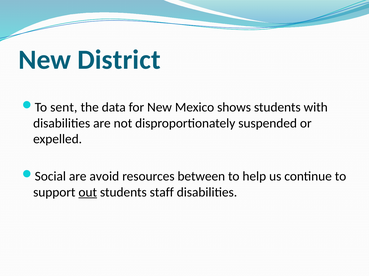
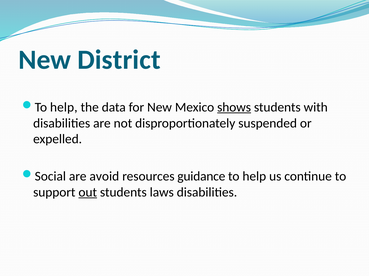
sent: sent -> help (64, 107)
shows underline: none -> present (234, 107)
between: between -> guidance (201, 177)
staff: staff -> laws (162, 193)
